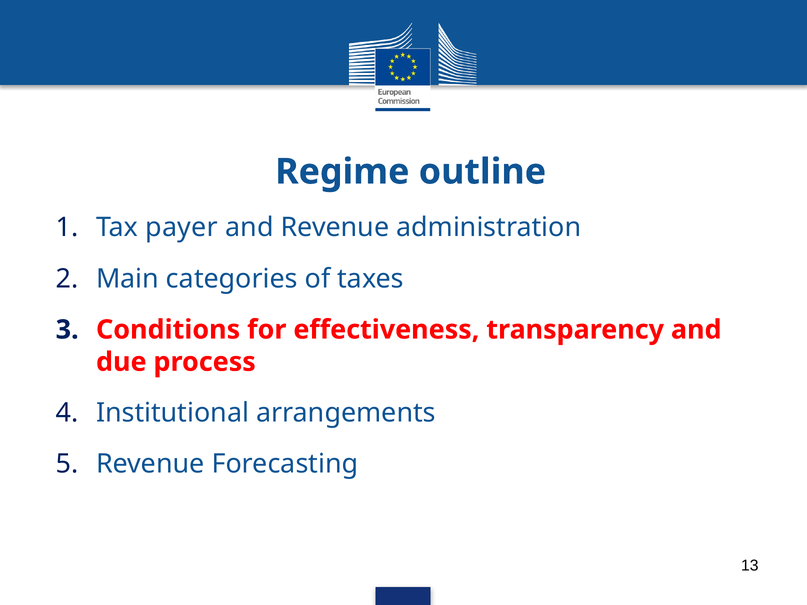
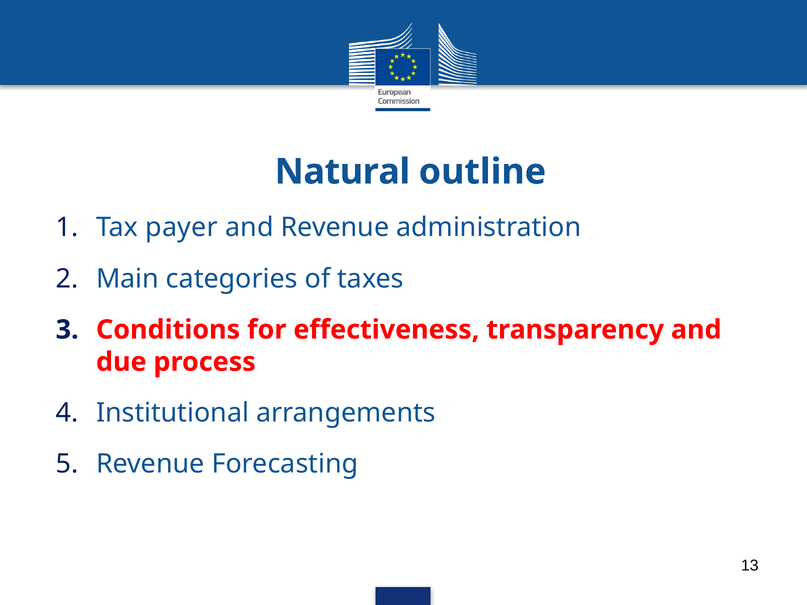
Regime: Regime -> Natural (342, 172)
